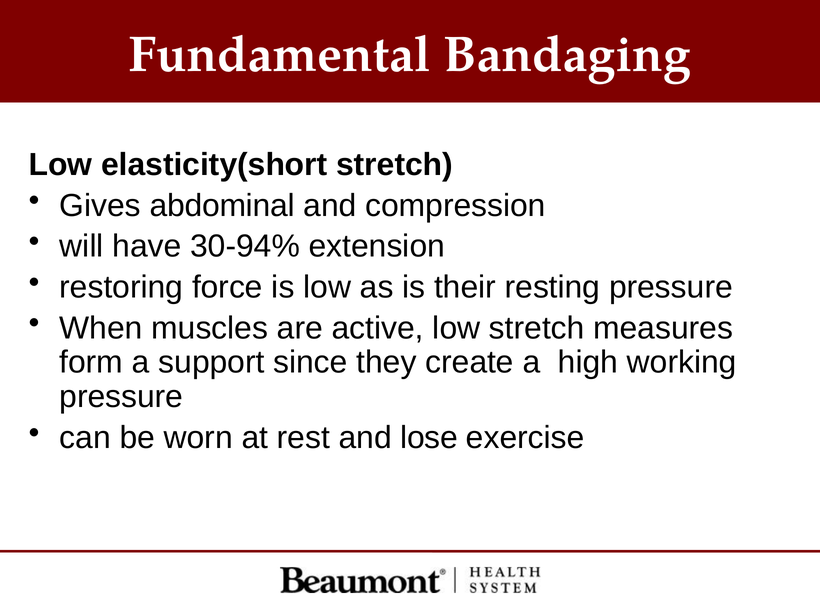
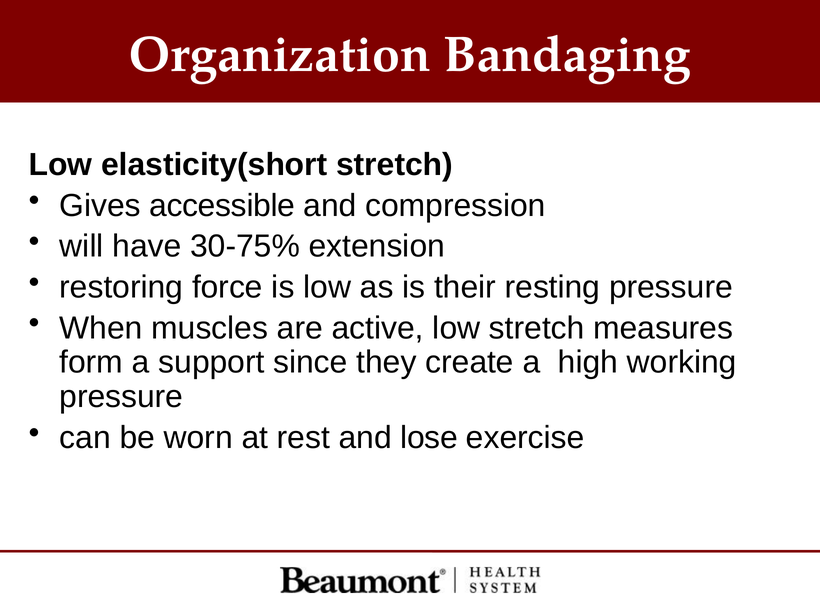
Fundamental: Fundamental -> Organization (280, 55)
abdominal: abdominal -> accessible (222, 205)
30-94%: 30-94% -> 30-75% (245, 246)
